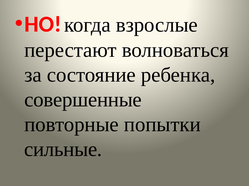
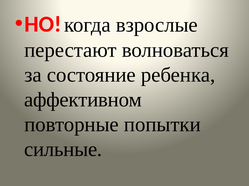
совершенные: совершенные -> аффективном (83, 100)
